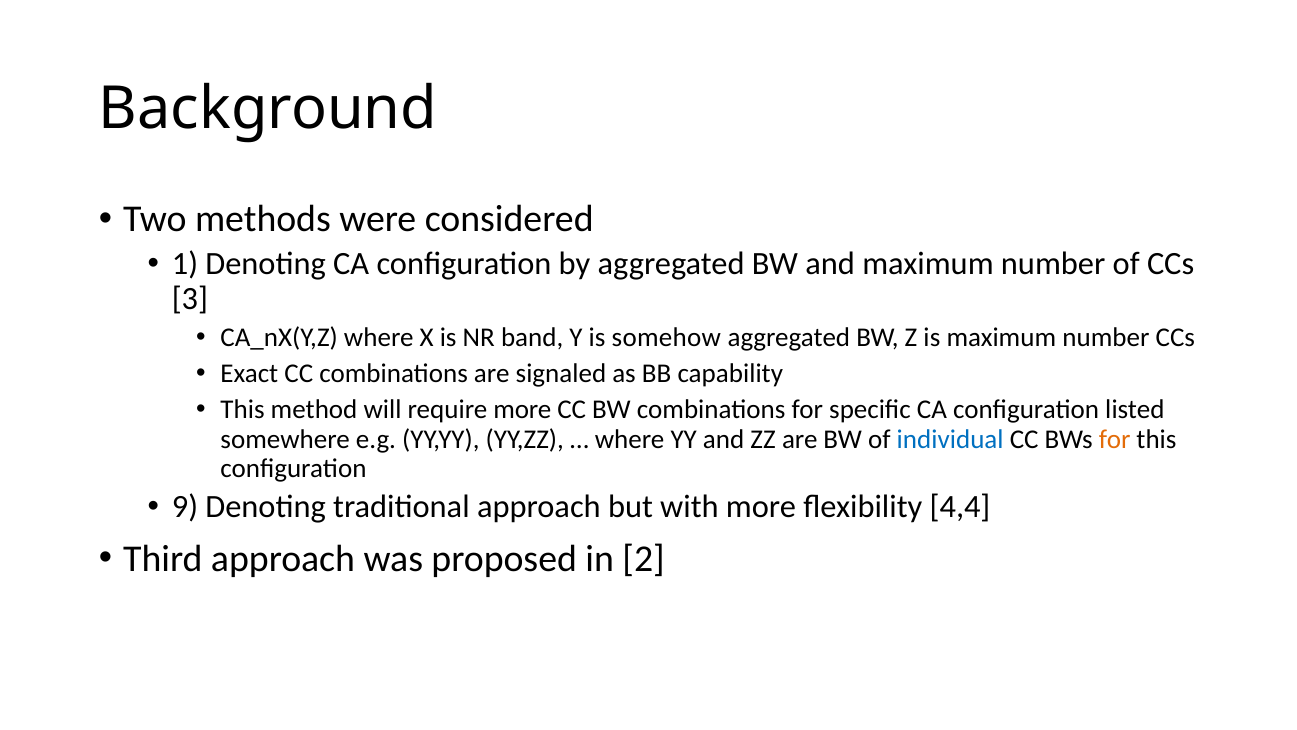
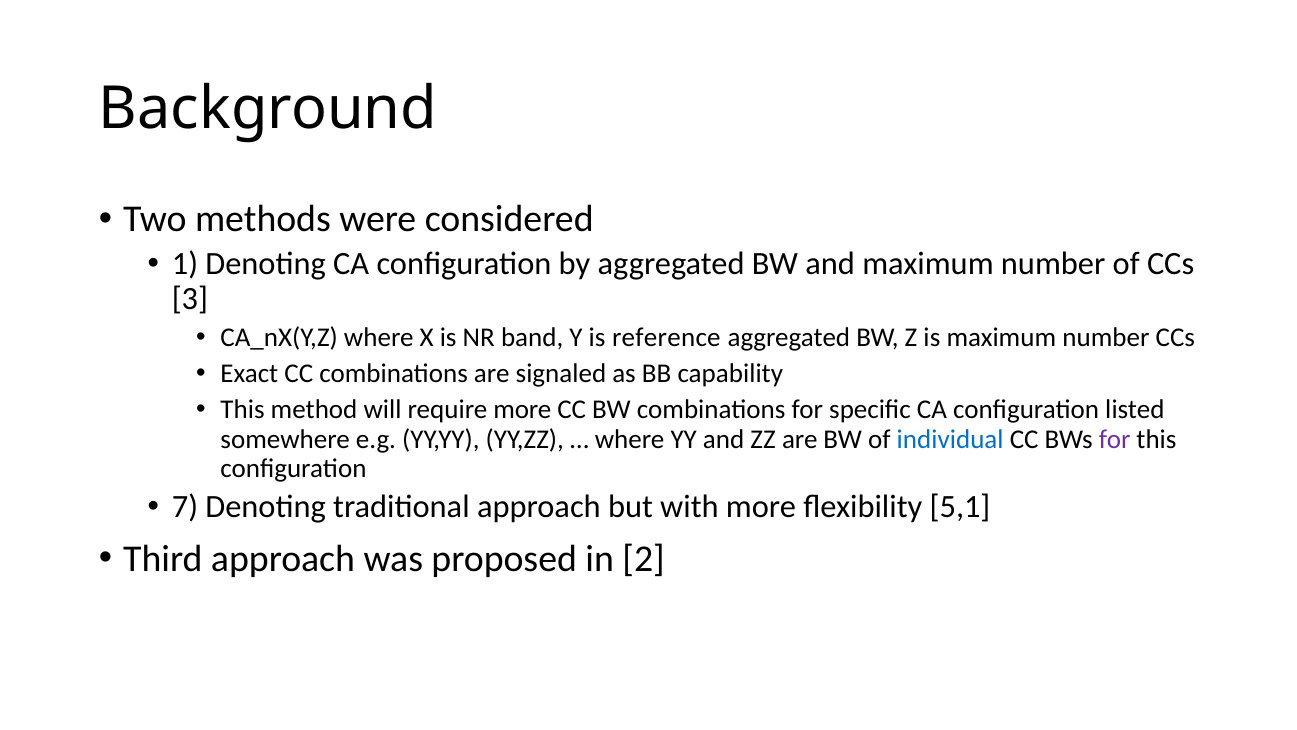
somehow: somehow -> reference (666, 338)
for colour: orange -> purple (1115, 439)
9: 9 -> 7 (185, 507)
4,4: 4,4 -> 5,1 (960, 507)
